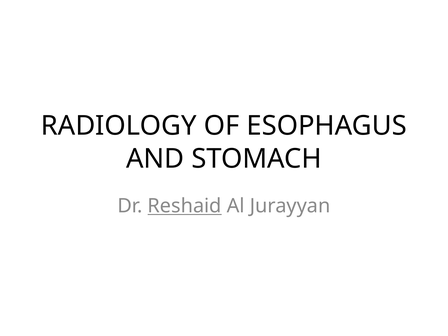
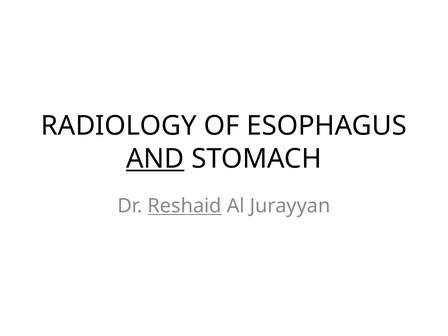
AND underline: none -> present (155, 159)
